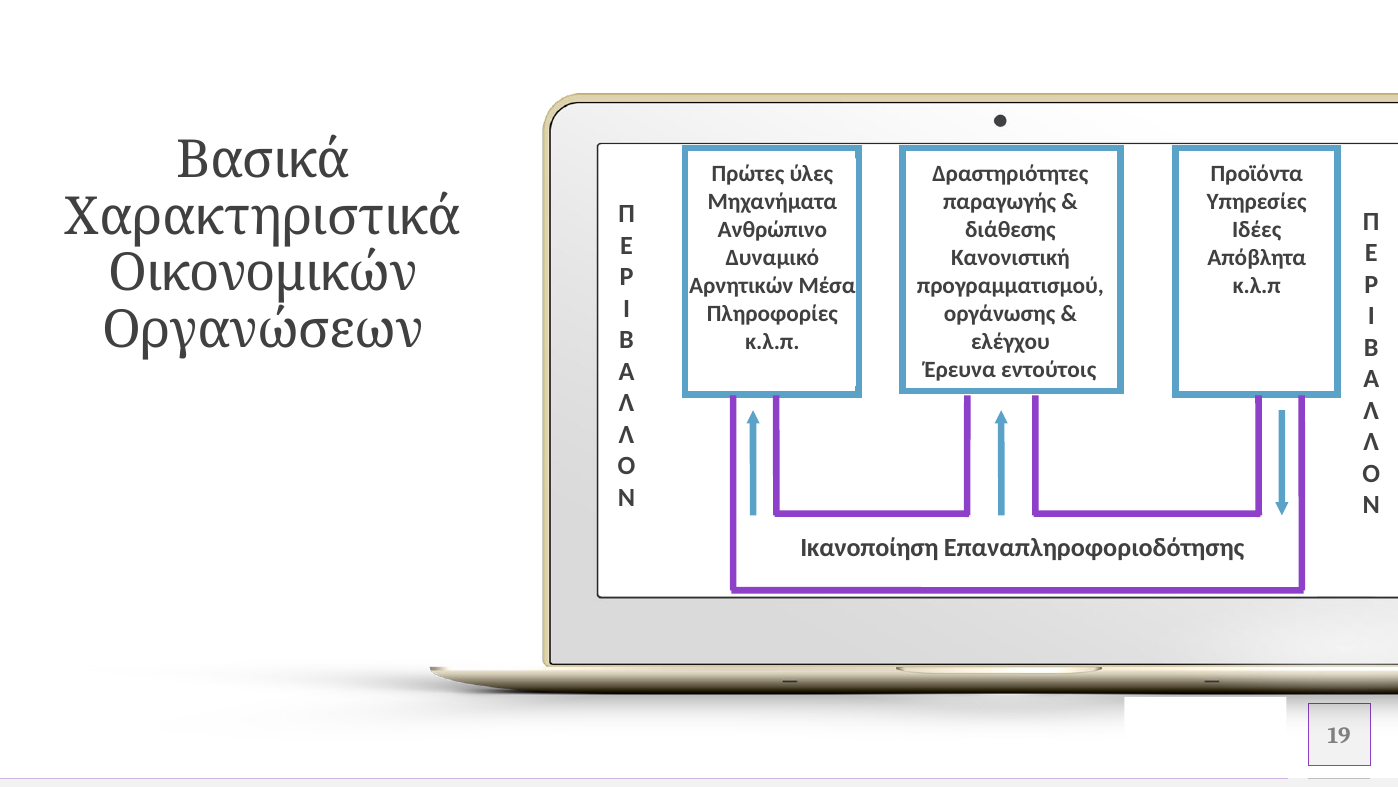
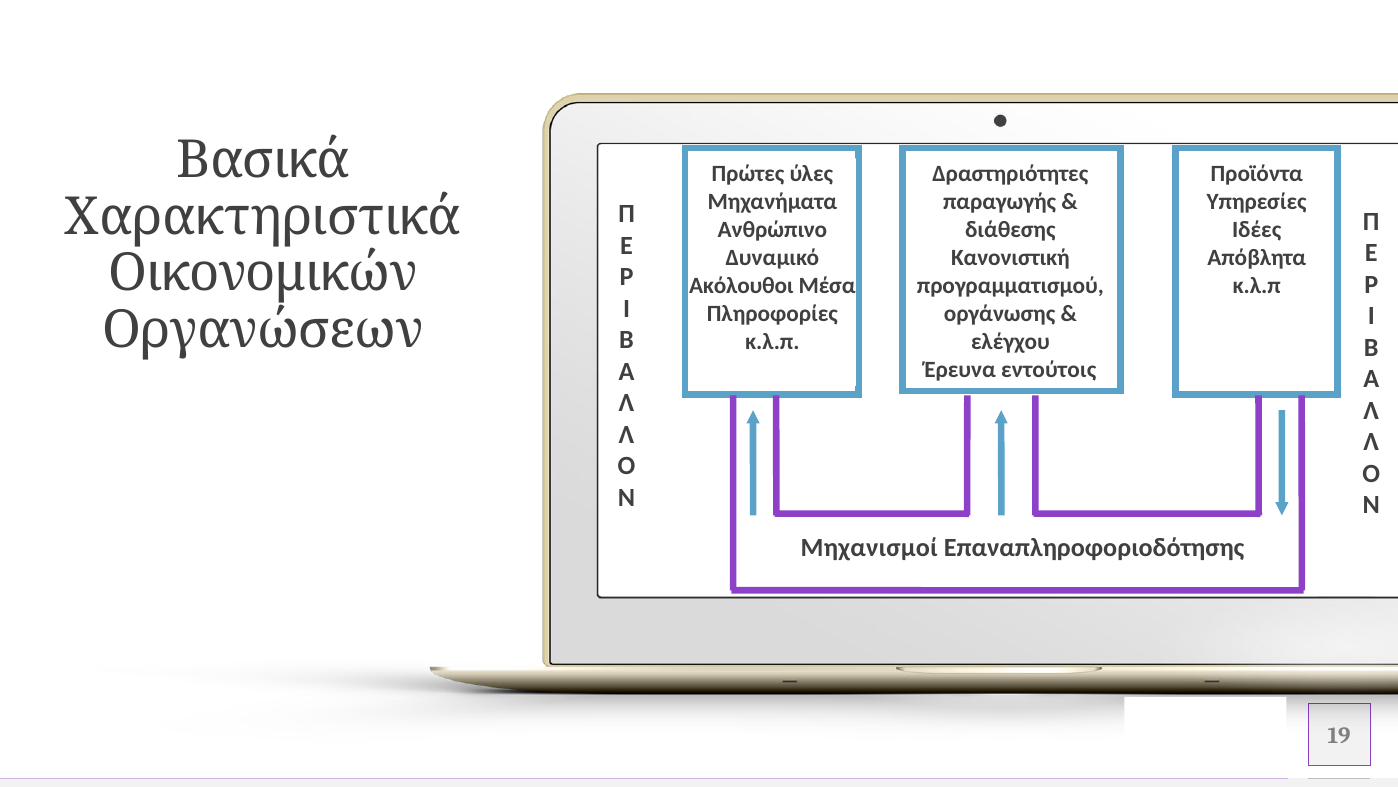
Αρνητικών: Αρνητικών -> Ακόλουθοι (741, 286)
Ικανοποίηση: Ικανοποίηση -> Μηχανισμοί (869, 547)
